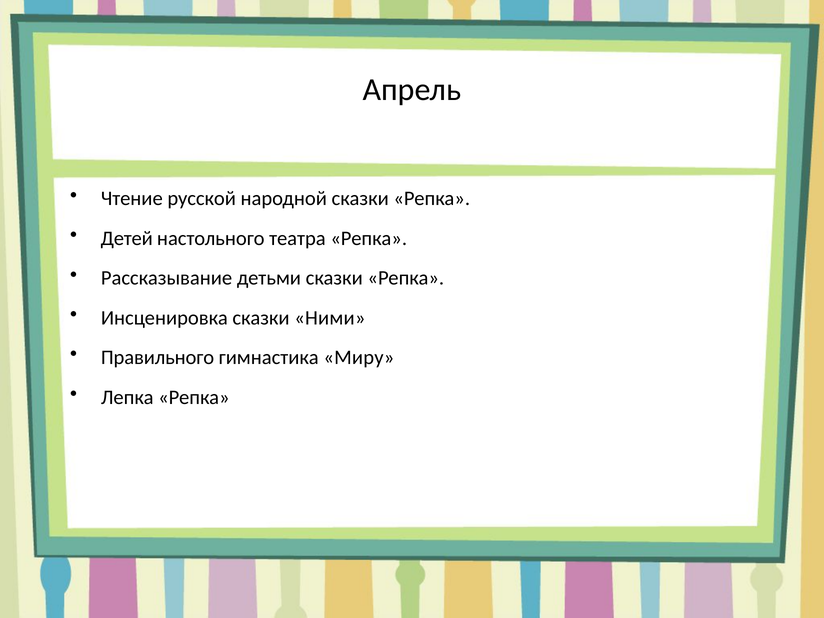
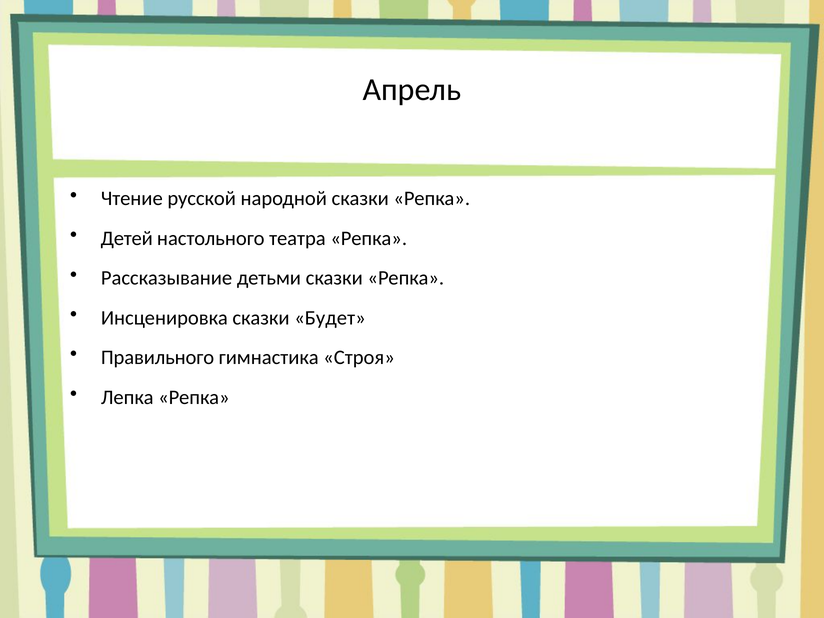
Ними: Ними -> Будет (330, 318)
Миру: Миру -> Строя (359, 358)
